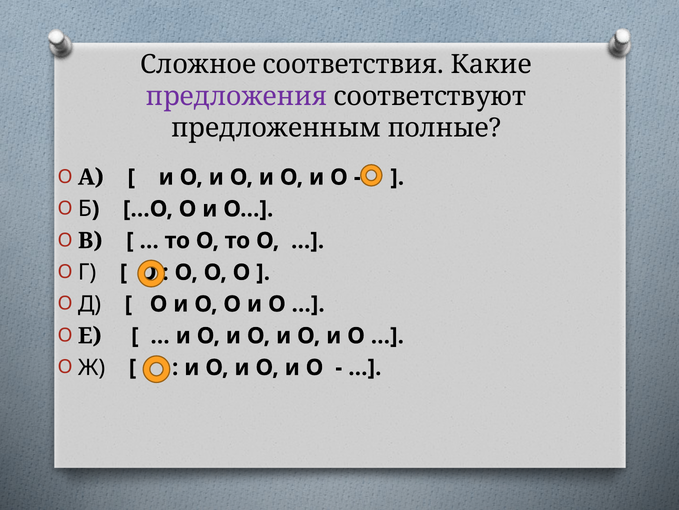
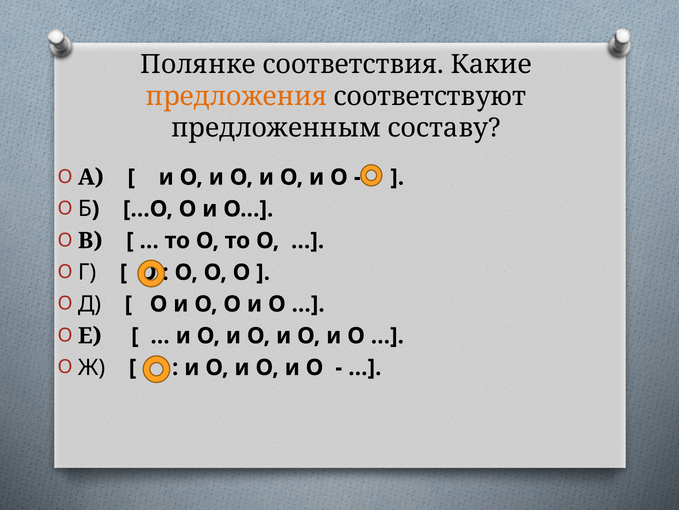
Сложное: Сложное -> Полянке (198, 65)
предложения colour: purple -> orange (236, 96)
полные: полные -> составу (444, 128)
